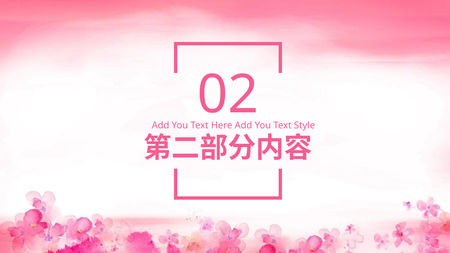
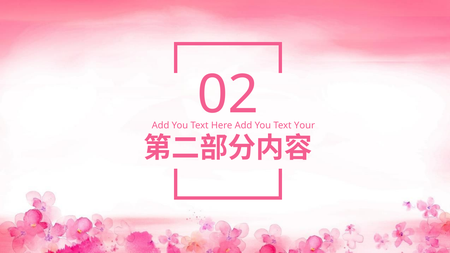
Style: Style -> Your (305, 125)
